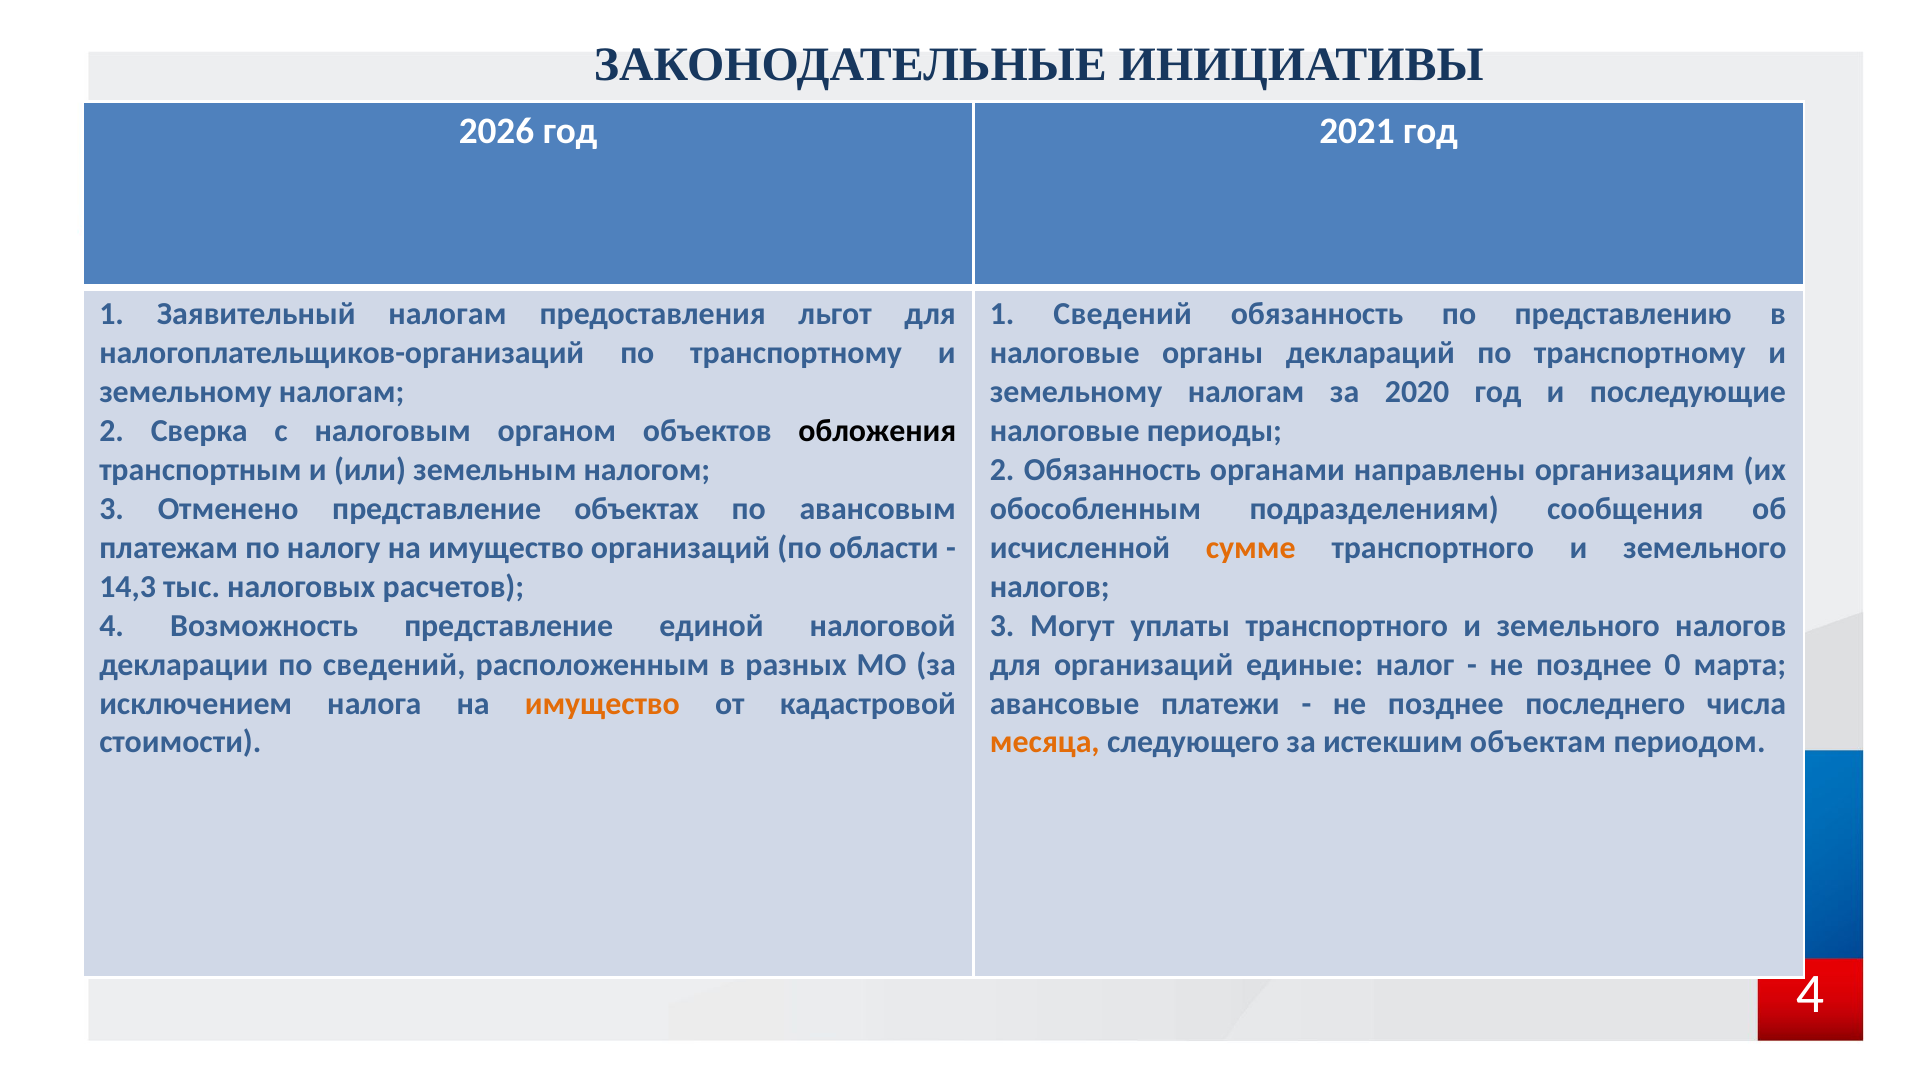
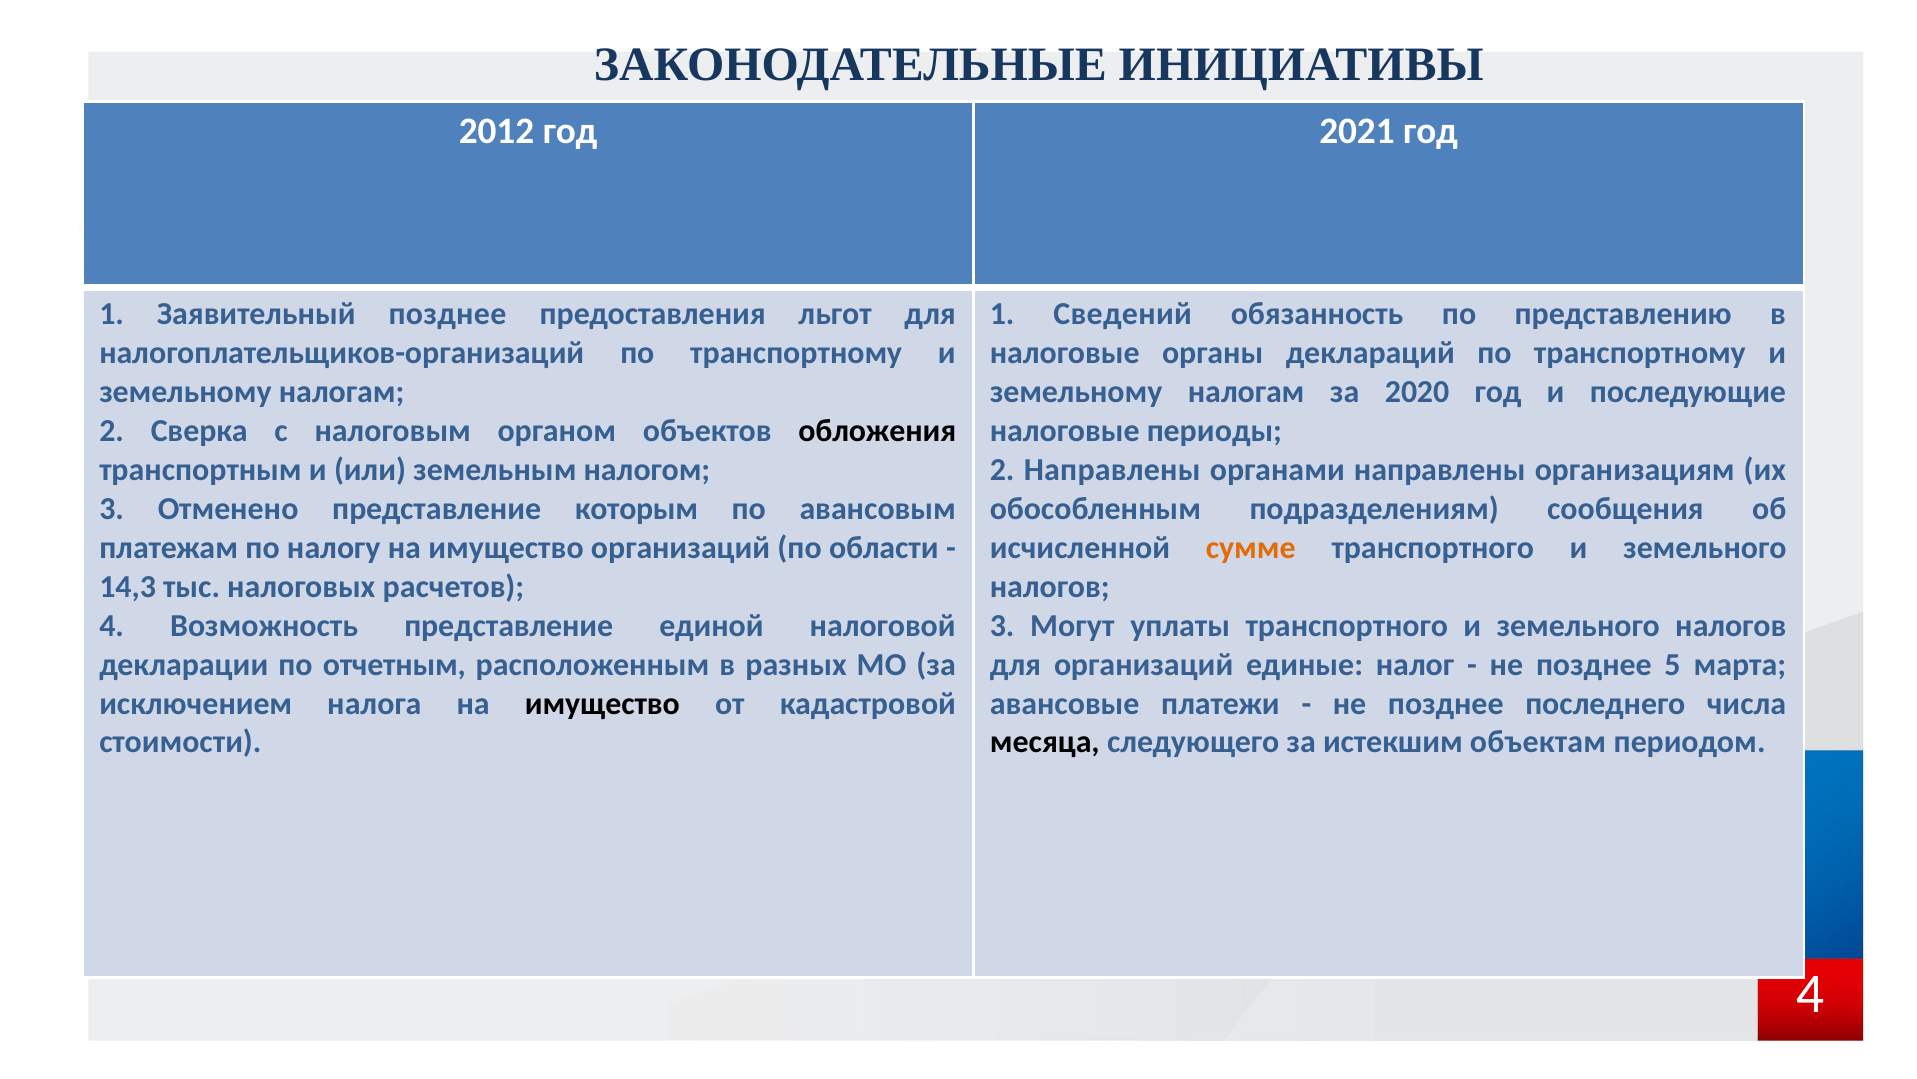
2026: 2026 -> 2012 (496, 131)
Заявительный налогам: налогам -> позднее (447, 314)
2 Обязанность: Обязанность -> Направлены (1112, 469)
объектах: объектах -> которым (637, 508)
по сведений: сведений -> отчетным (394, 664)
0: 0 -> 5 (1673, 664)
имущество colour: orange -> black (602, 703)
месяца colour: orange -> black (1045, 742)
